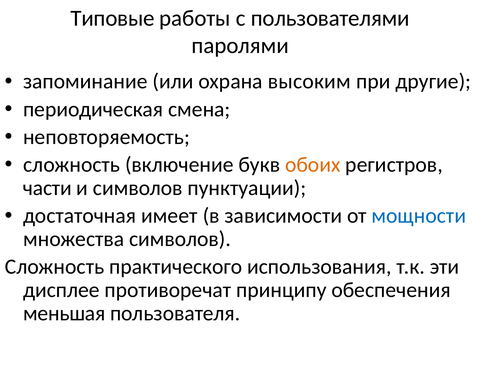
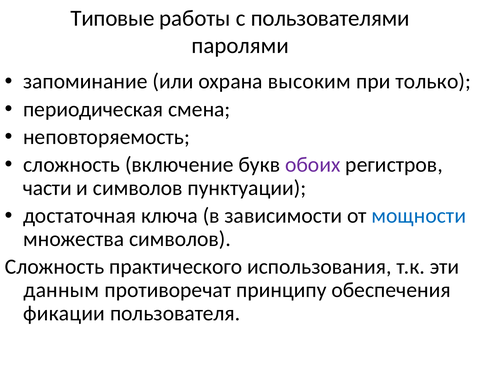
другие: другие -> только (433, 82)
обоих colour: orange -> purple (313, 165)
имеет: имеет -> ключа (169, 216)
дисплее: дисплее -> данным (61, 290)
меньшая: меньшая -> фикации (64, 314)
